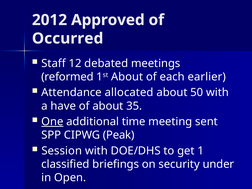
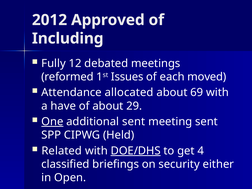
Occurred: Occurred -> Including (68, 38)
Staff: Staff -> Fully (54, 63)
1st About: About -> Issues (127, 77)
earlier: earlier -> moved (207, 77)
50: 50 -> 69 (197, 92)
35: 35 -> 29 (134, 106)
additional time: time -> sent (134, 122)
Peak: Peak -> Held (119, 135)
Session: Session -> Related (62, 151)
DOE/DHS underline: none -> present (136, 151)
1: 1 -> 4 (201, 151)
under: under -> either (218, 164)
